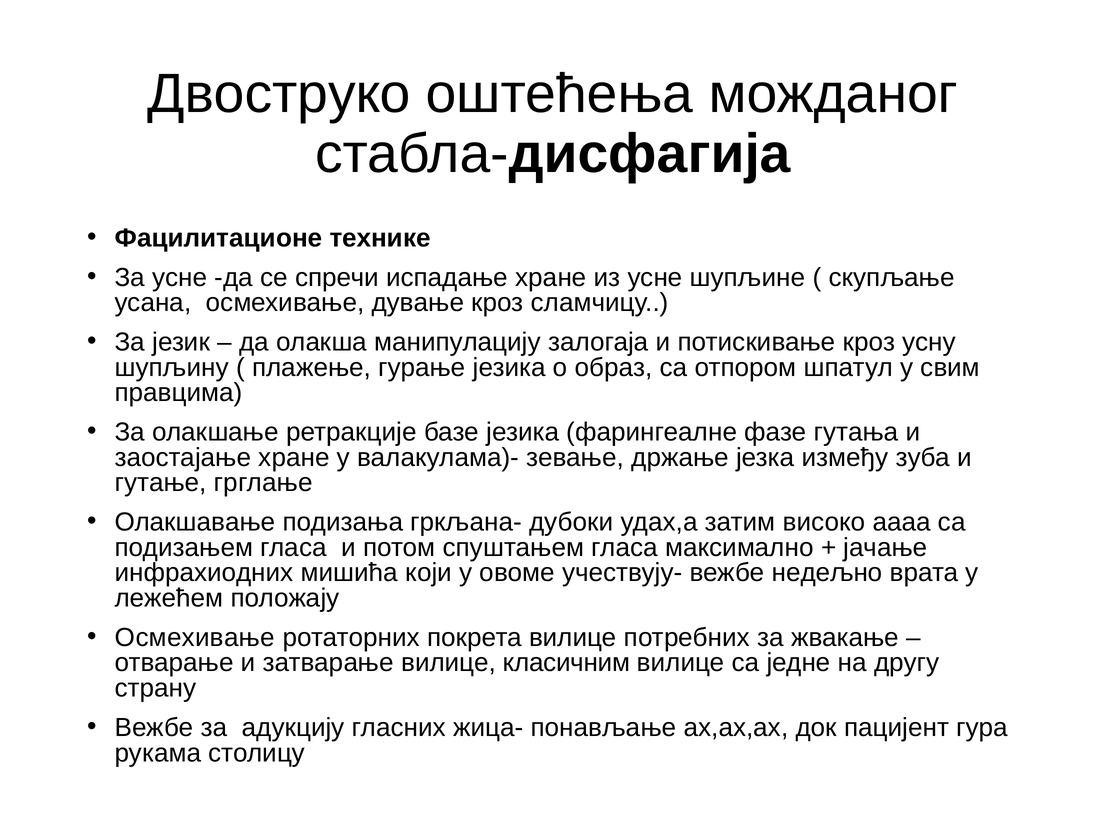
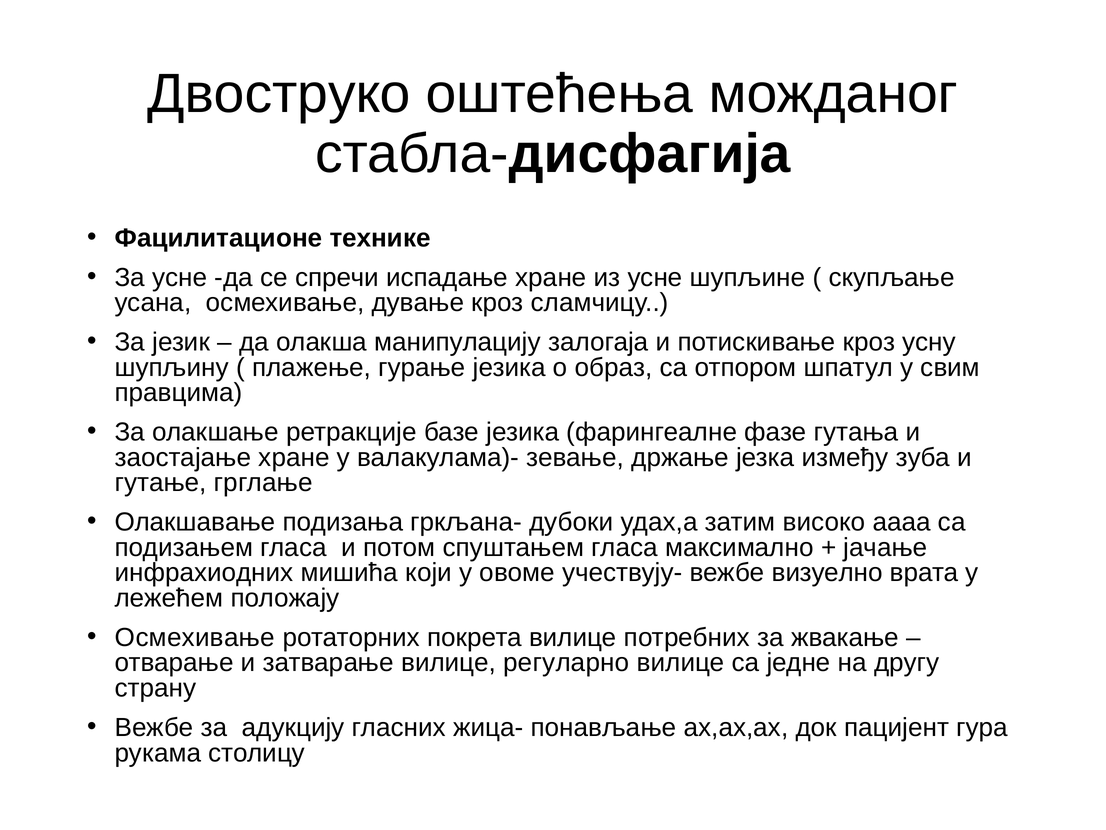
недељно: недељно -> визуелно (827, 573)
класичним: класичним -> регуларно (566, 662)
